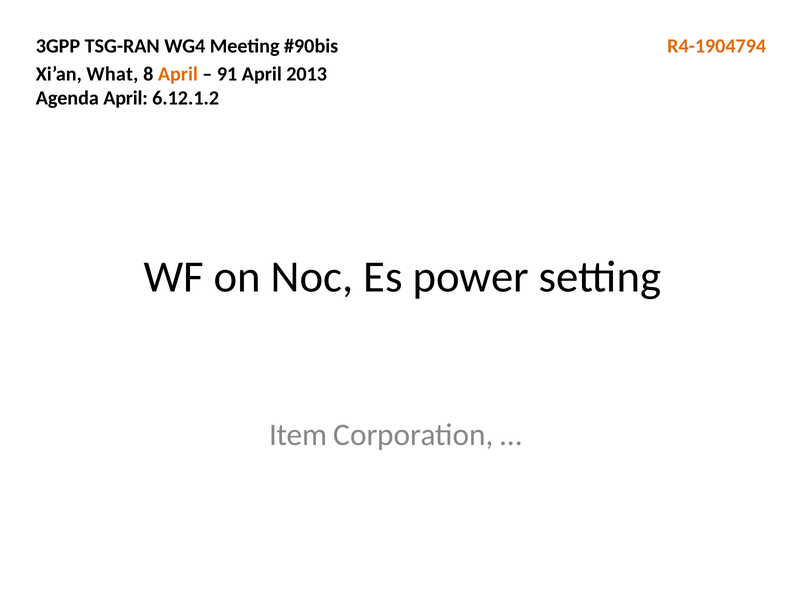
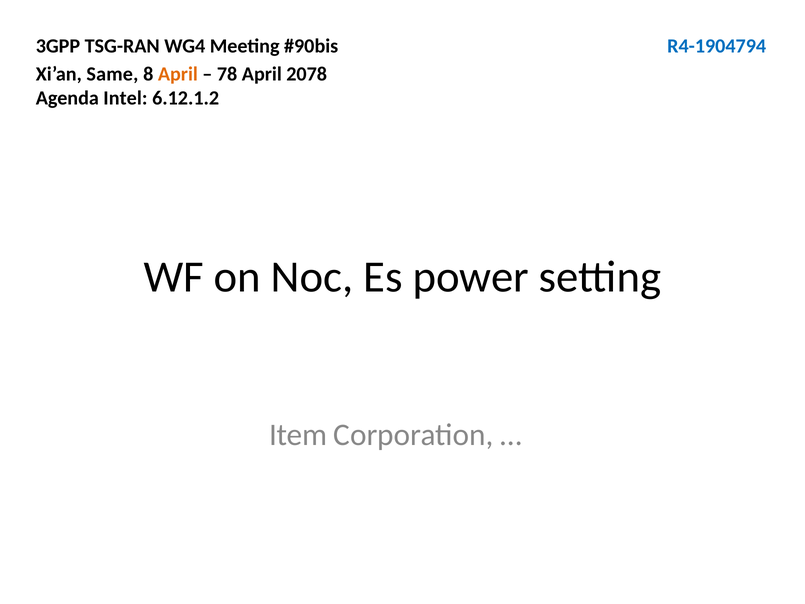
R4-1904794 colour: orange -> blue (717, 46)
What: What -> Same (112, 74)
91: 91 -> 78 (227, 74)
2013: 2013 -> 2078 (307, 74)
Agenda April: April -> Intel (125, 98)
